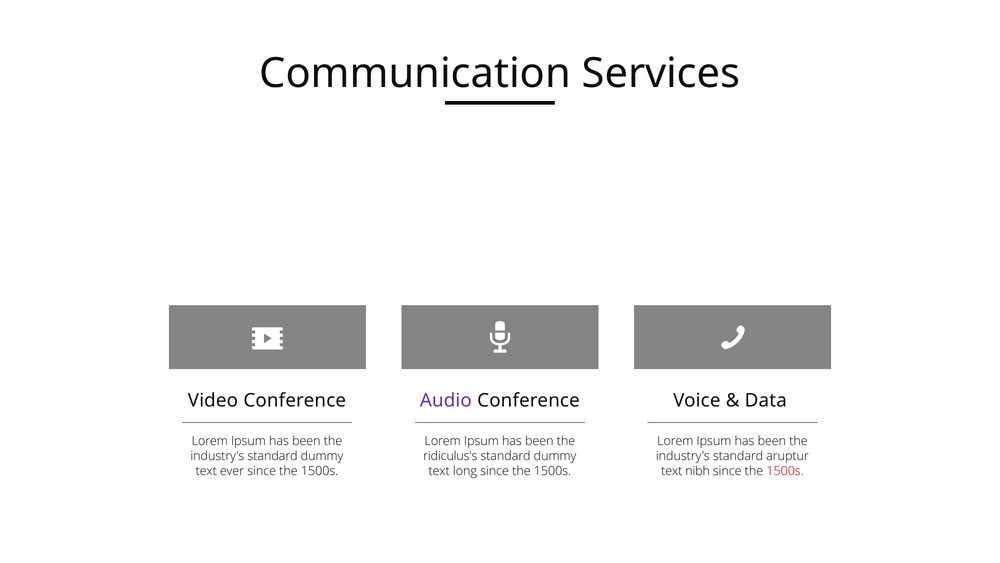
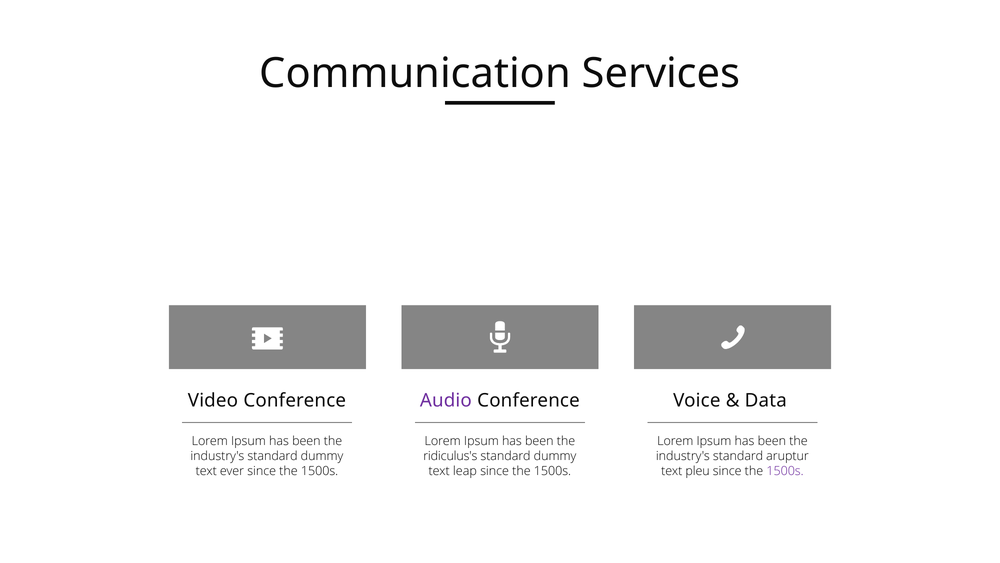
long: long -> leap (465, 471)
nibh: nibh -> pleu (698, 471)
1500s colour: red -> purple (785, 471)
